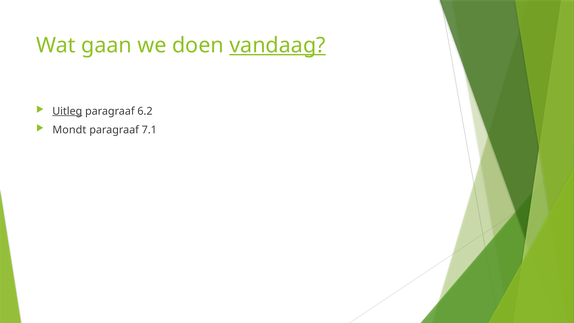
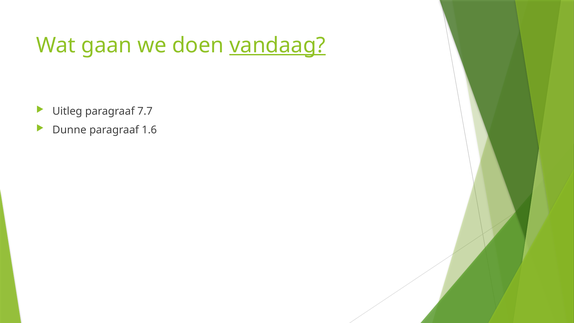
Uitleg underline: present -> none (67, 111)
6.2: 6.2 -> 7.7 (145, 111)
Mondt: Mondt -> Dunne (69, 130)
7.1: 7.1 -> 1.6 (149, 130)
